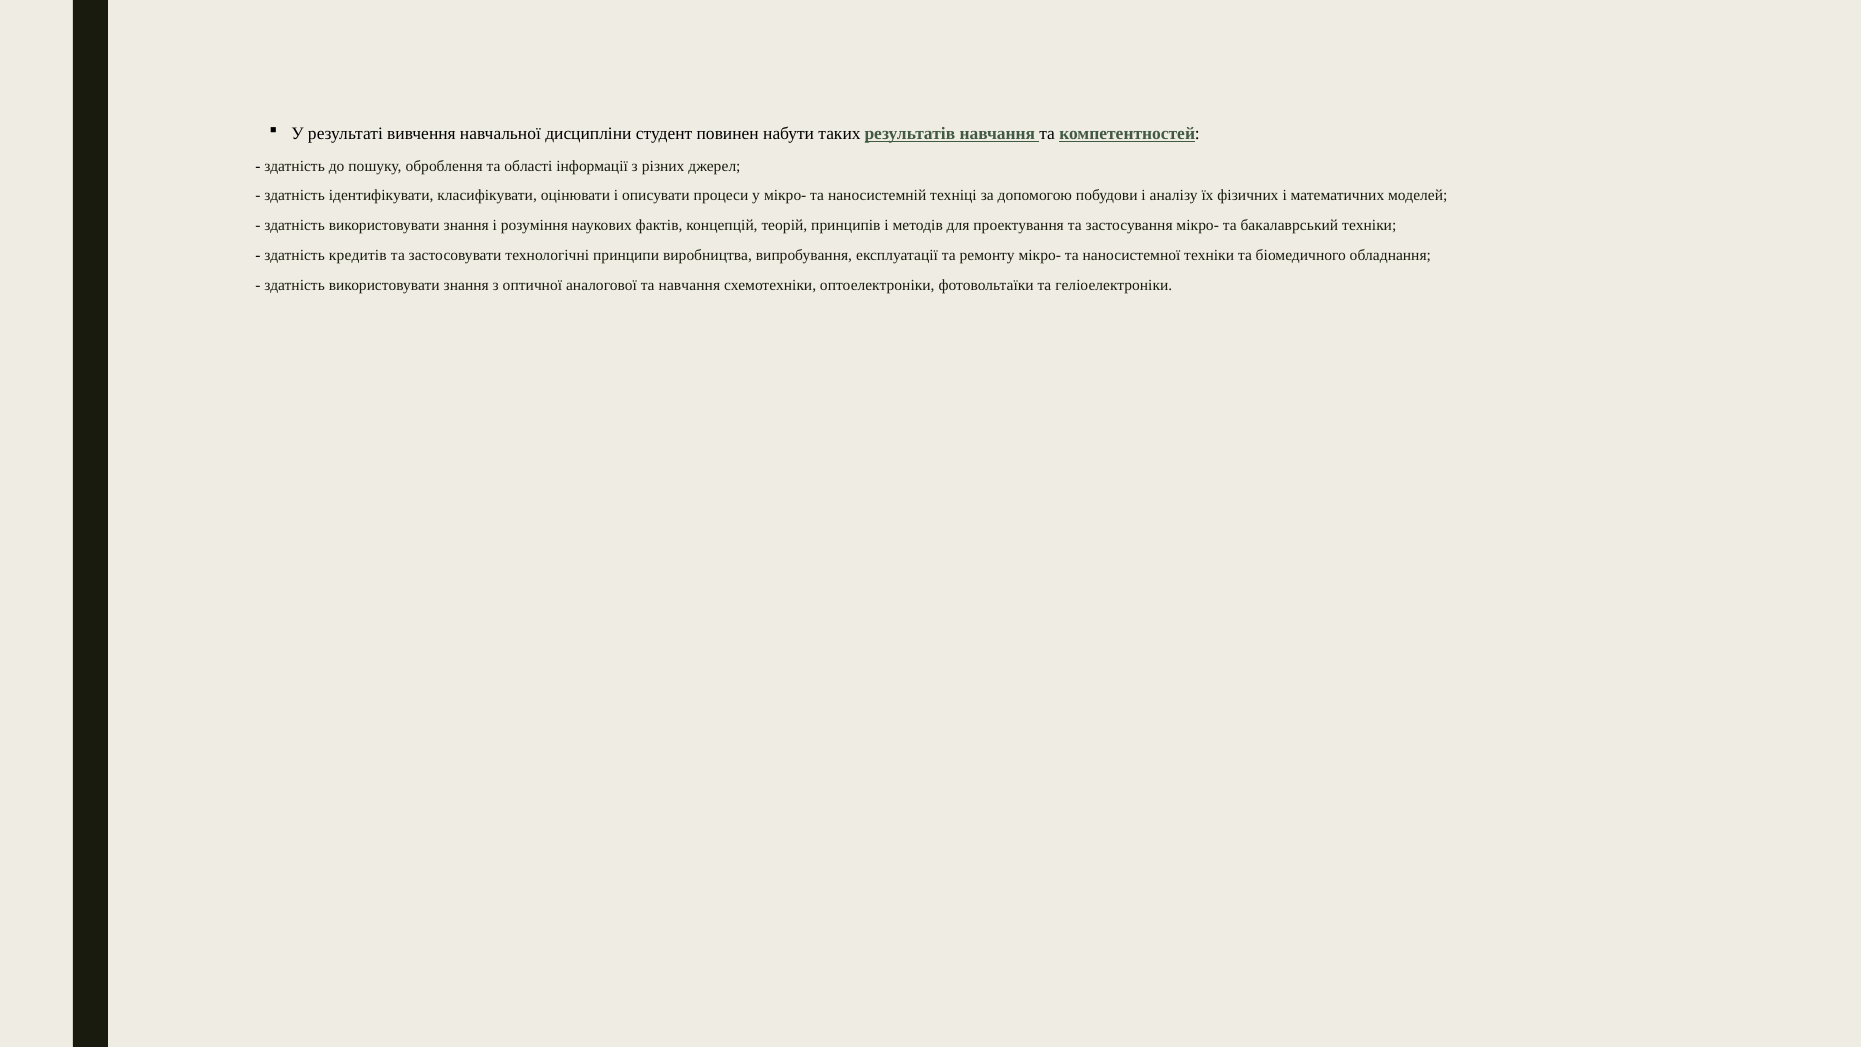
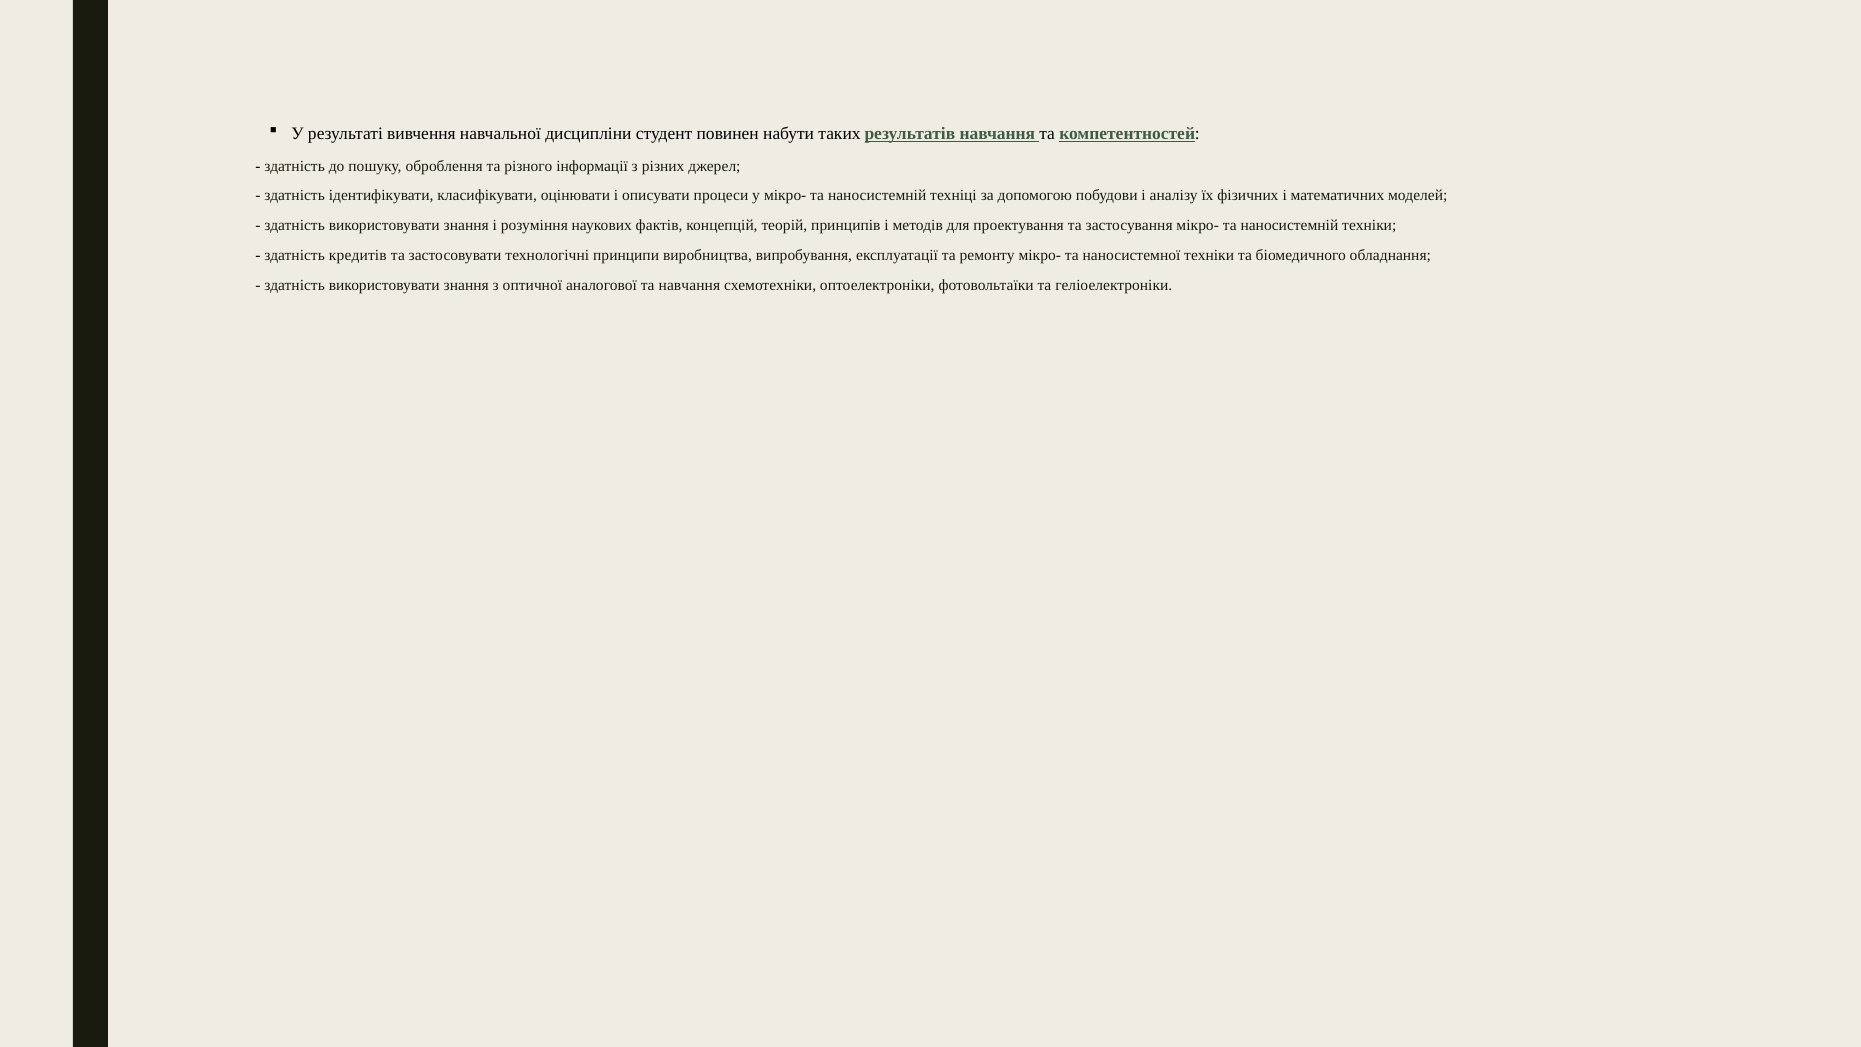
області: області -> різного (528, 166)
застосування мікро- та бакалаврський: бакалаврський -> наносистемній (1289, 226)
